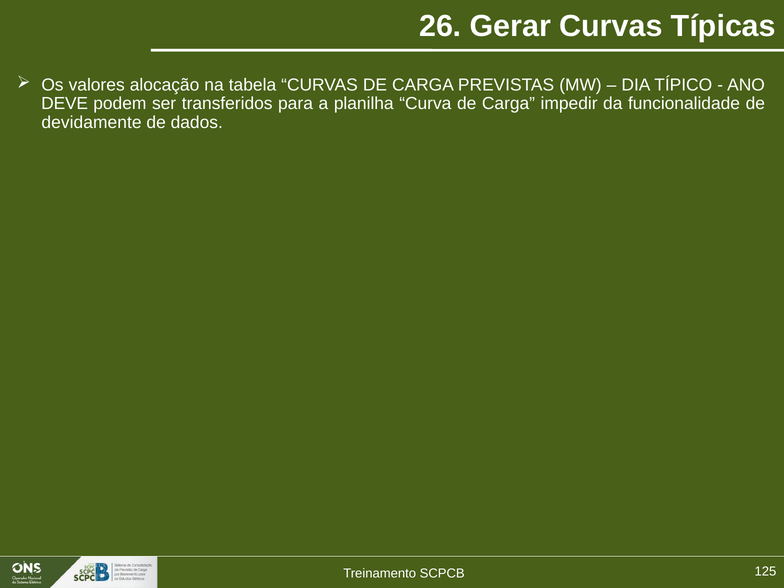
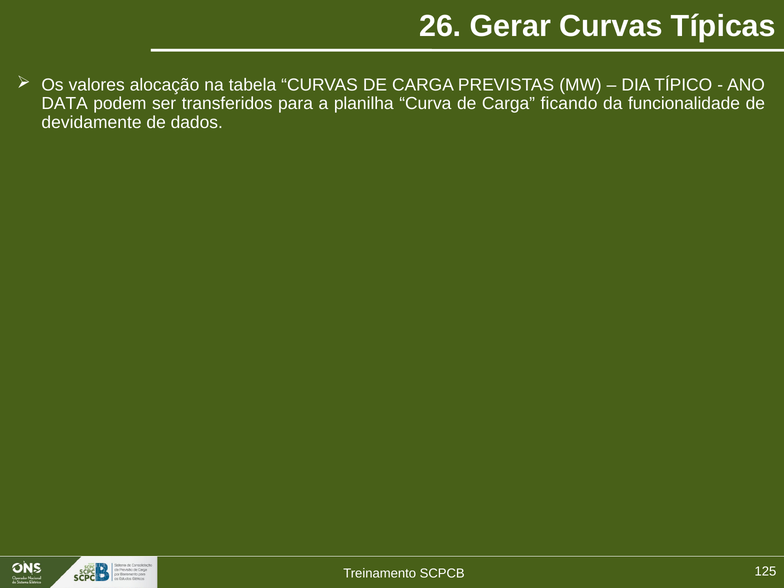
DEVE: DEVE -> DATA (65, 104)
impedir: impedir -> ficando (569, 104)
